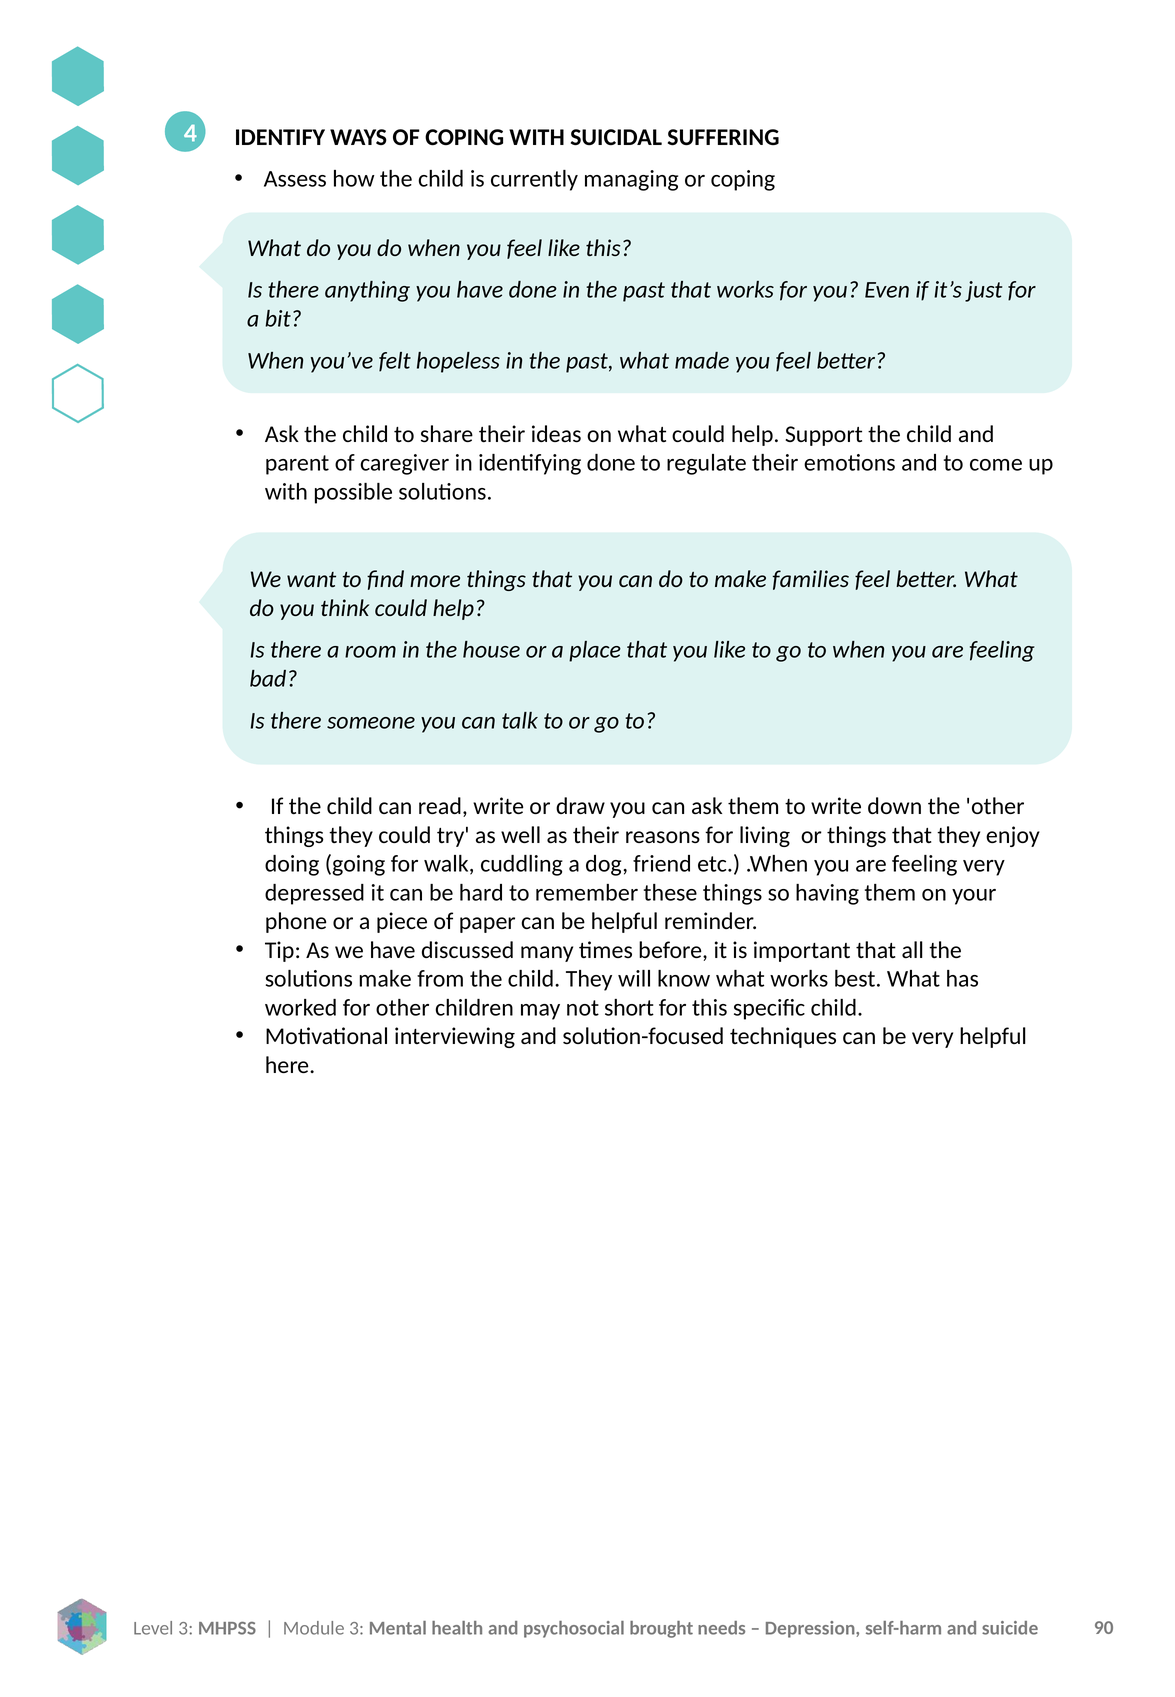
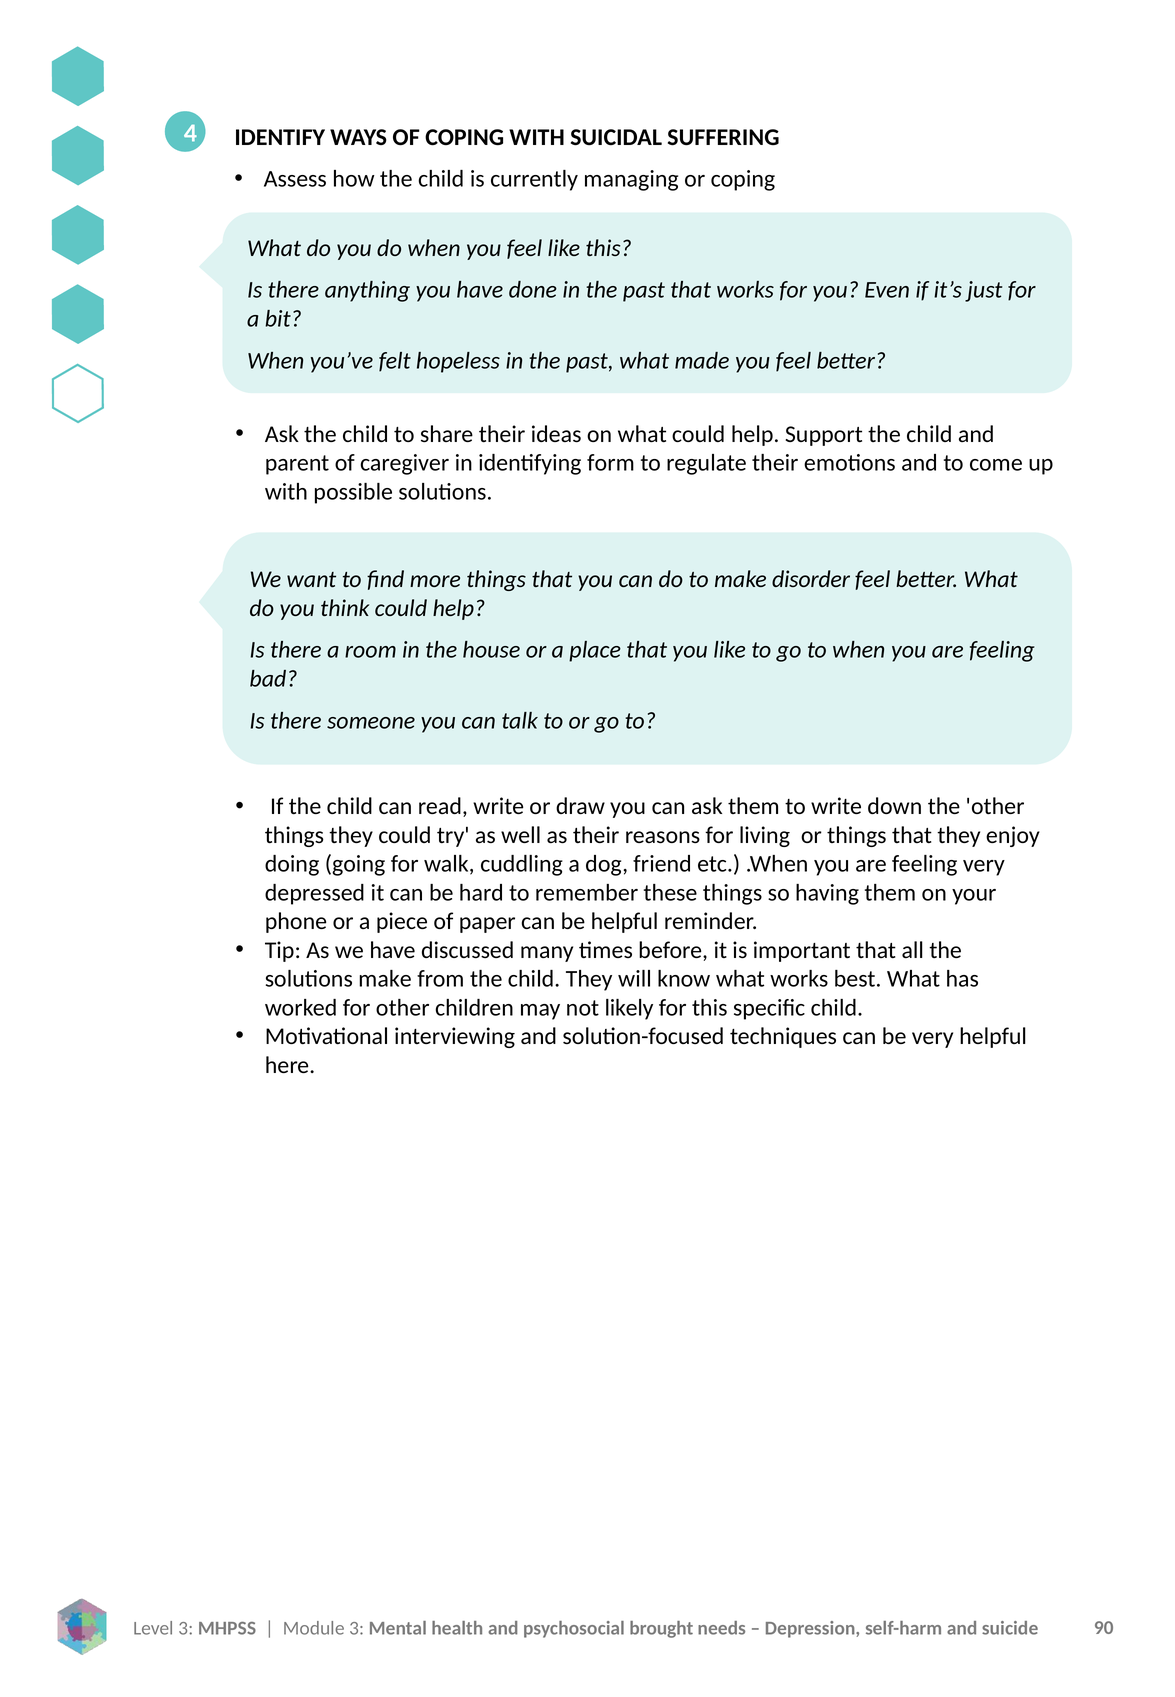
identifying done: done -> form (611, 463)
families: families -> disorder (811, 580)
short: short -> likely (629, 1008)
